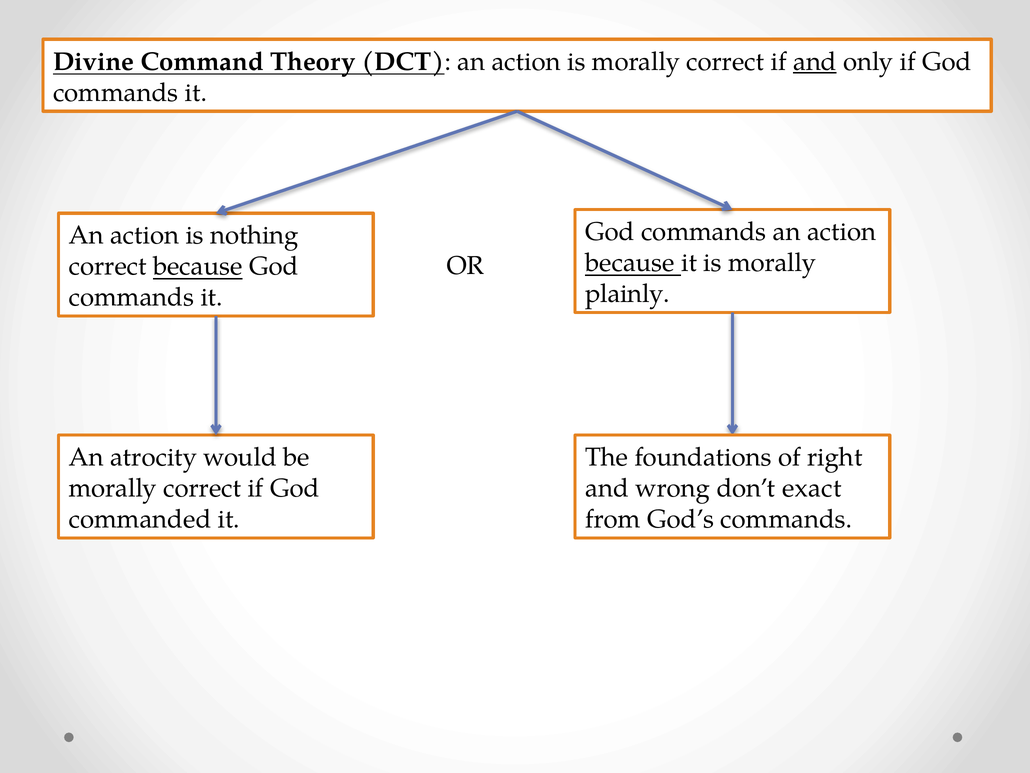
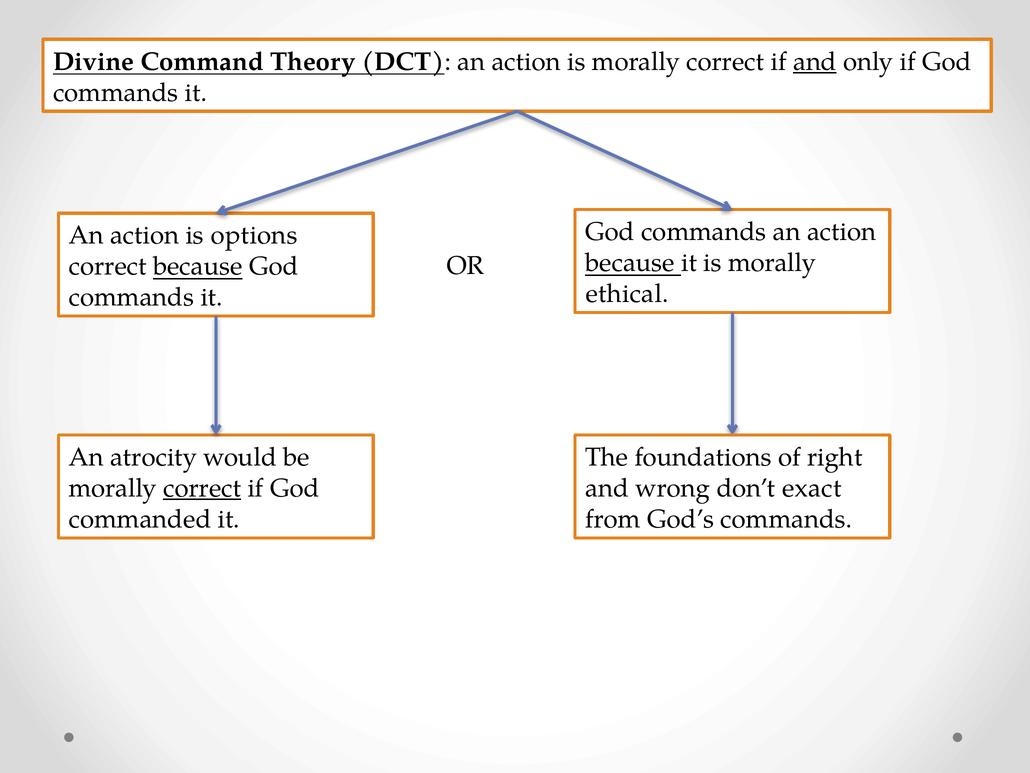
nothing: nothing -> options (254, 235)
plainly: plainly -> ethical (627, 294)
correct underline: none -> present (202, 488)
